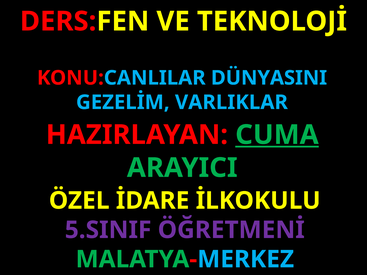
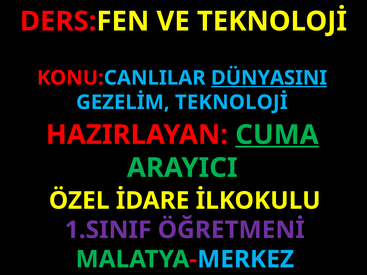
DÜNYASINI underline: none -> present (269, 78)
GEZELİM VARLIKLAR: VARLIKLAR -> TEKNOLOJİ (231, 102)
5.SINIF: 5.SINIF -> 1.SINIF (108, 230)
